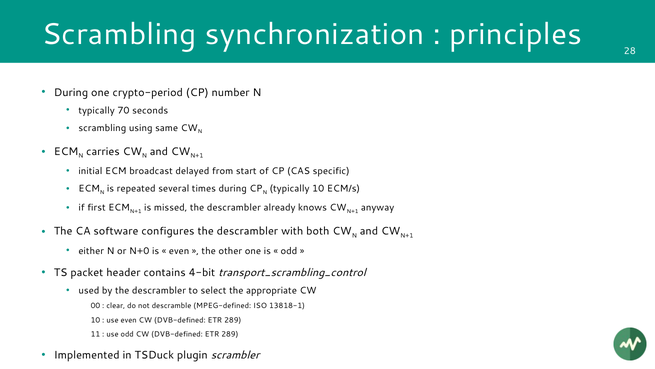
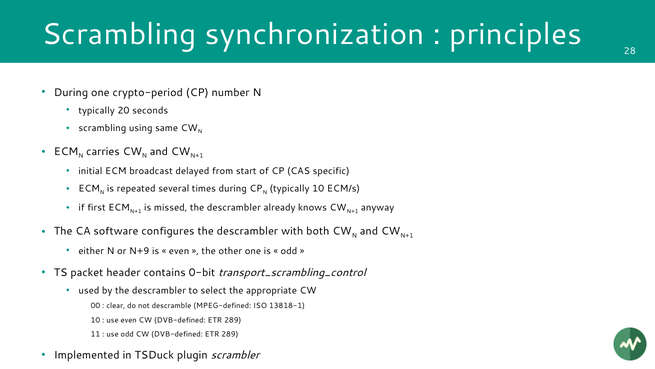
70: 70 -> 20 (123, 110)
N+0: N+0 -> N+9 (139, 251)
4-bit: 4-bit -> 0-bit (202, 272)
